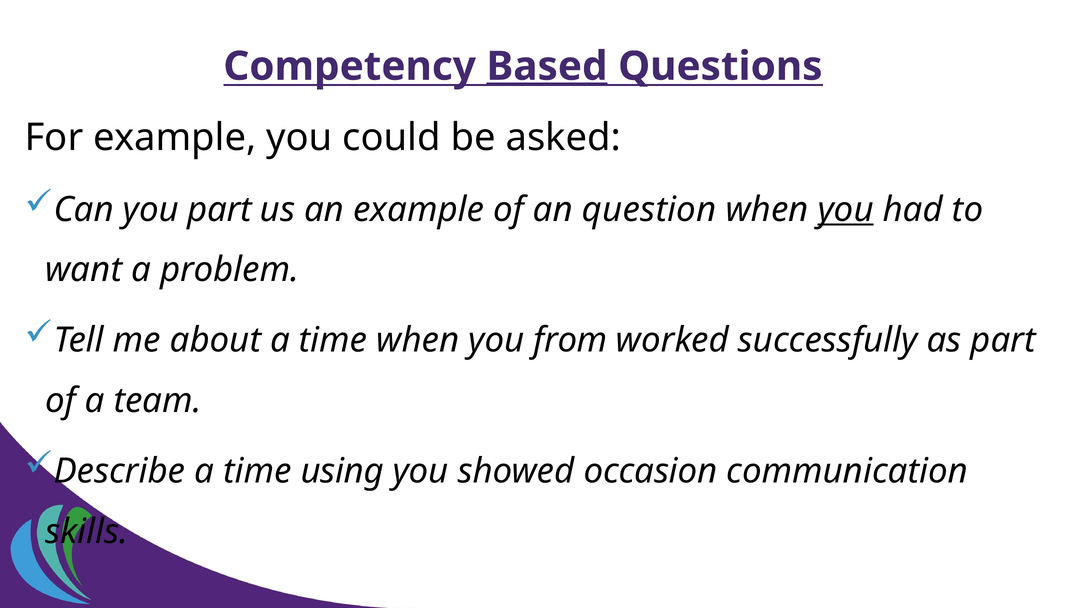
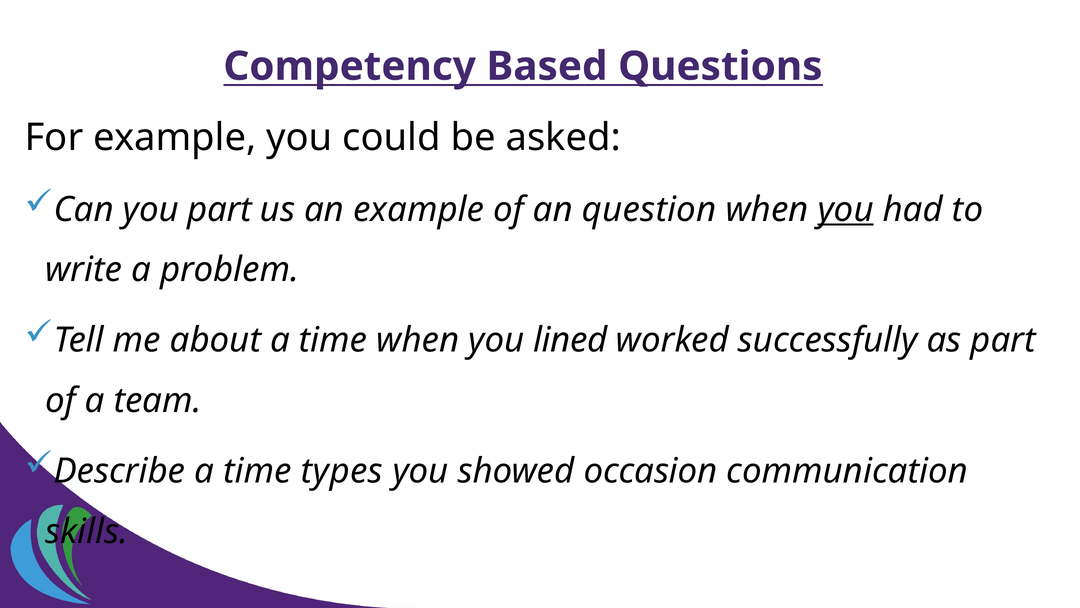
Based underline: present -> none (547, 66)
want: want -> write (84, 270)
from: from -> lined (570, 340)
using: using -> types (342, 471)
